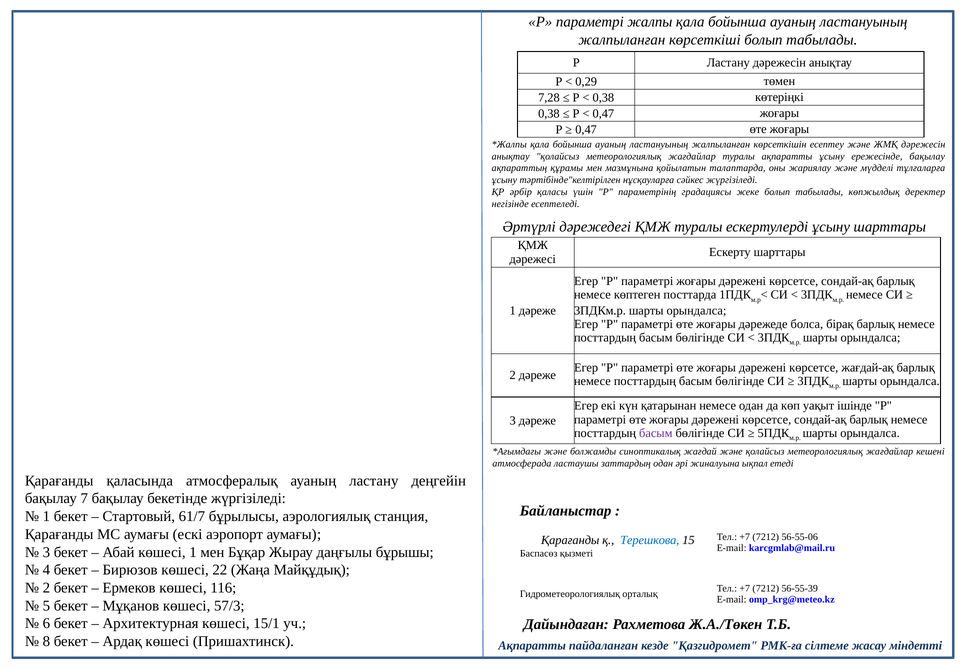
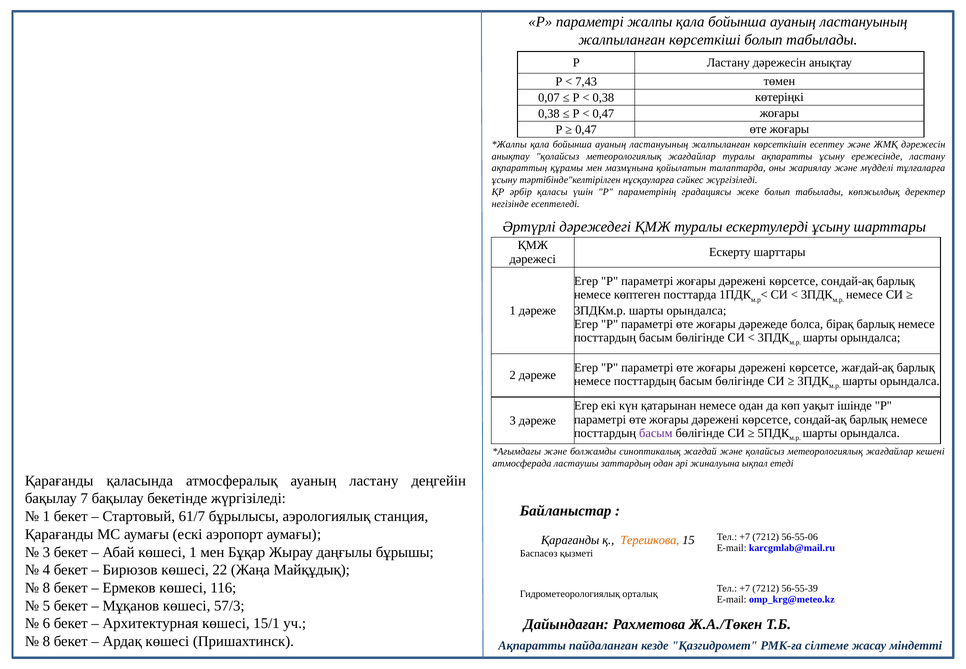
0,29: 0,29 -> 7,43 (586, 82)
7,28: 7,28 -> 0,07 (549, 98)
ережесінде бақылау: бақылау -> ластану (927, 156)
Терешкова colour: blue -> orange (650, 540)
2: 2 -> 8 (46, 588)
